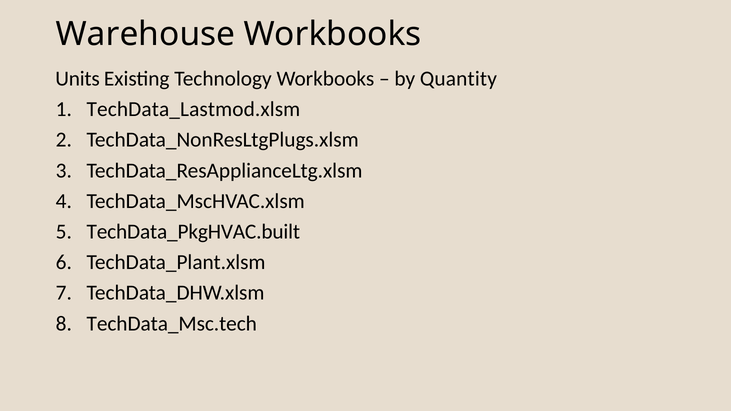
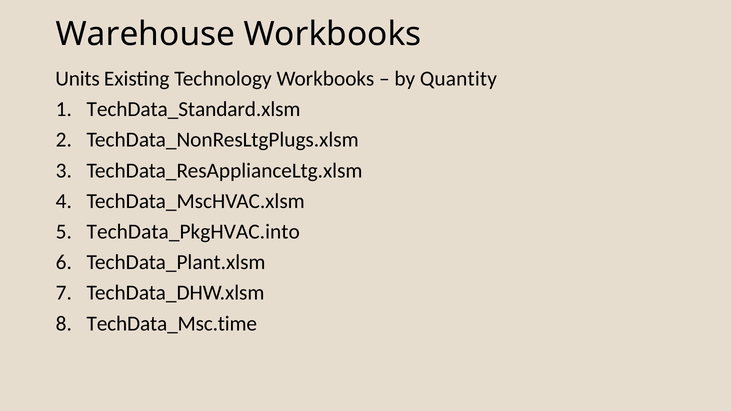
TechData_Lastmod.xlsm: TechData_Lastmod.xlsm -> TechData_Standard.xlsm (194, 109)
TechData_PkgHVAC.built: TechData_PkgHVAC.built -> TechData_PkgHVAC.into (193, 232)
TechData_Msc.tech: TechData_Msc.tech -> TechData_Msc.time (172, 324)
